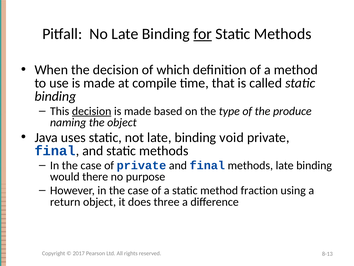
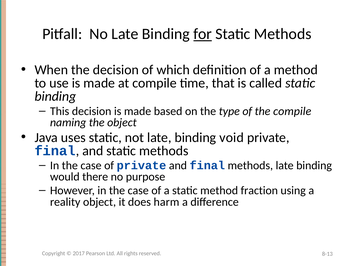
decision underline: present -> none (92, 111)
the produce: produce -> compile (292, 111)
return: return -> reality (65, 201)
three: three -> harm (166, 201)
